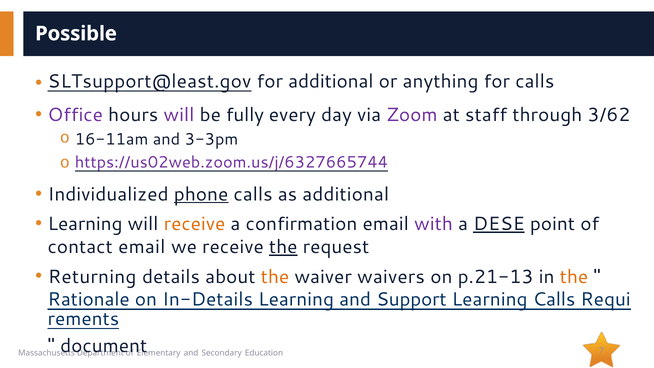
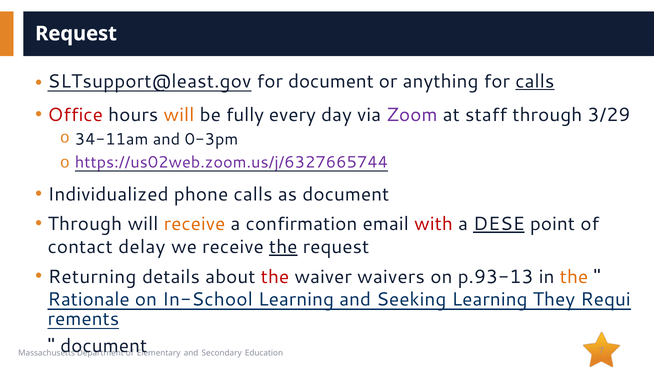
Possible: Possible -> Request (76, 34)
for additional: additional -> document (331, 81)
calls underline: none -> present (535, 81)
Office colour: purple -> red (75, 115)
will colour: purple -> orange (179, 115)
3/62: 3/62 -> 3/29 (609, 115)
16-11am: 16-11am -> 34-11am (112, 140)
3-3pm: 3-3pm -> 0-3pm (211, 140)
phone underline: present -> none (201, 194)
as additional: additional -> document (346, 194)
Learning: Learning -> Through (85, 224)
with colour: purple -> red (434, 224)
contact email: email -> delay (142, 247)
the colour: orange -> red (275, 277)
p.21-13: p.21-13 -> p.93-13 (496, 277)
In-Details: In-Details -> In-School (208, 300)
Support: Support -> Seeking (411, 300)
Learning Calls: Calls -> They (554, 300)
